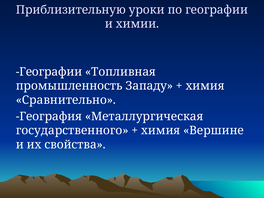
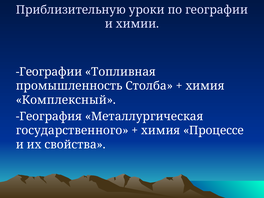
Западу: Западу -> Столба (149, 86)
Сравнительно: Сравнительно -> Комплексный (66, 100)
Вершине: Вершине -> Процессе (214, 130)
